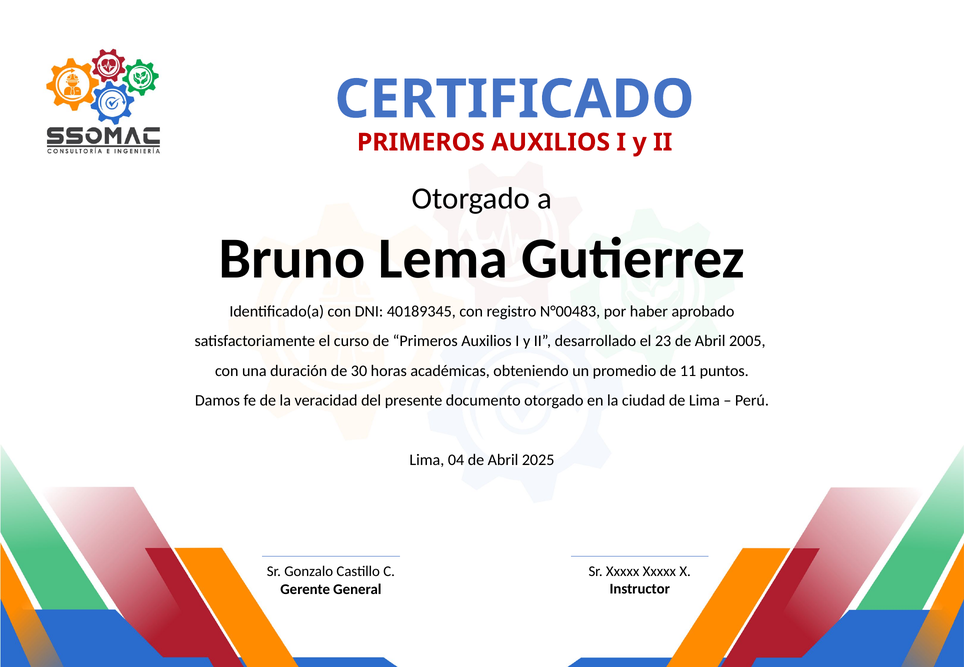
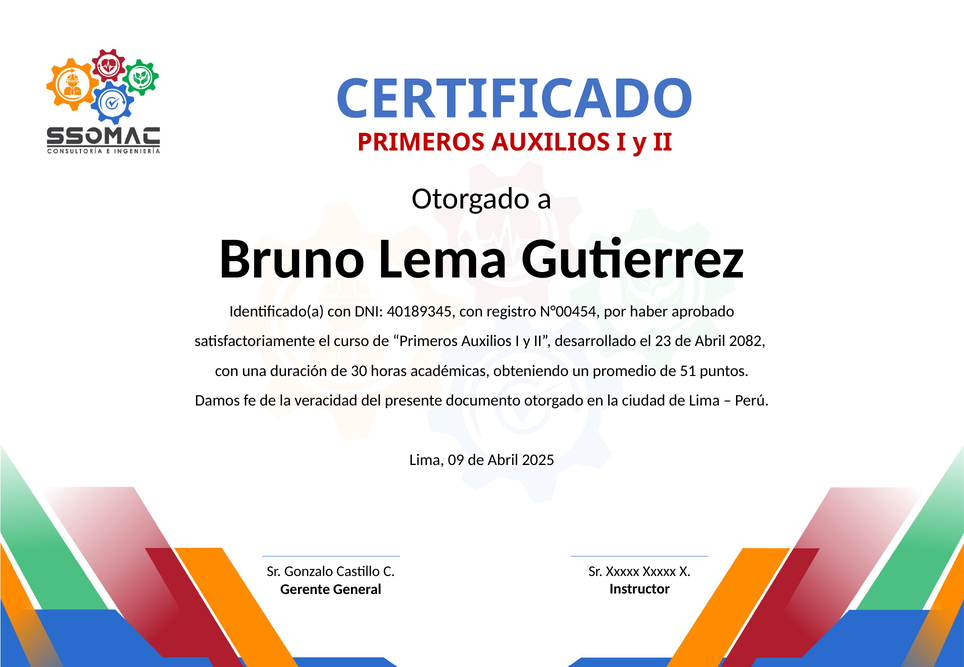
N°00483: N°00483 -> N°00454 (570, 312)
2005: 2005 -> 2082 (747, 341)
11: 11 -> 51 (688, 371)
04: 04 -> 09 (456, 460)
